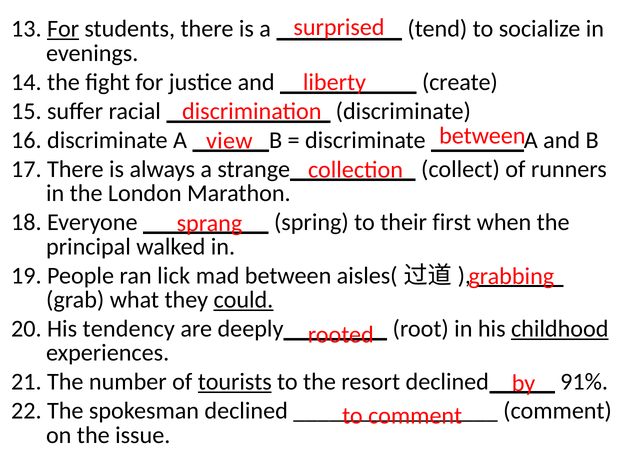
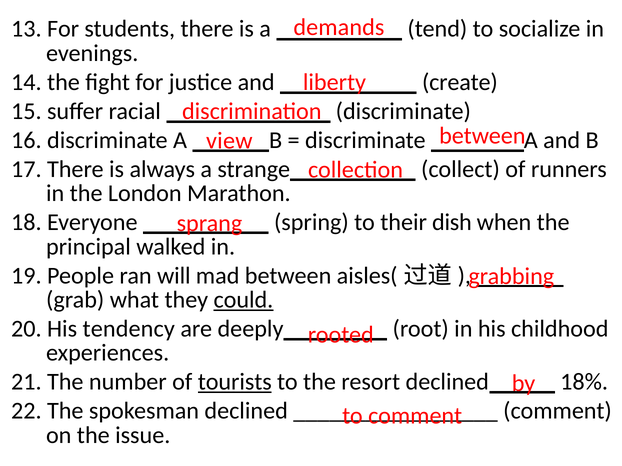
surprised: surprised -> demands (339, 27)
For underline: present -> none (63, 29)
first: first -> dish (452, 223)
lick: lick -> will (174, 276)
childhood underline: present -> none (560, 329)
91%: 91% -> 18% (584, 382)
